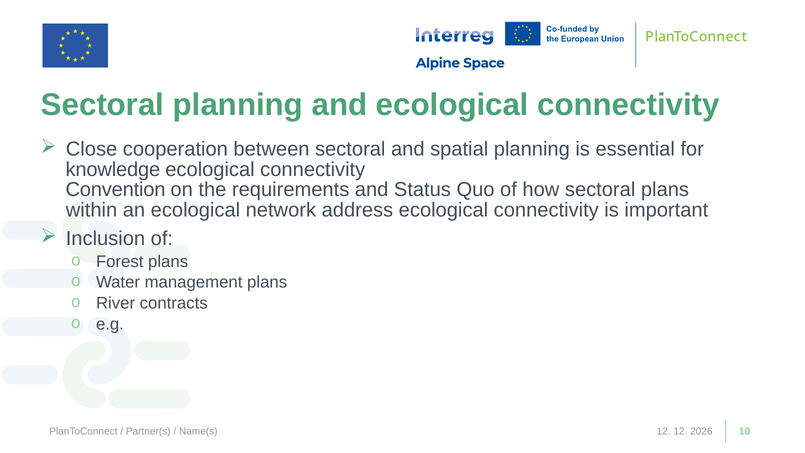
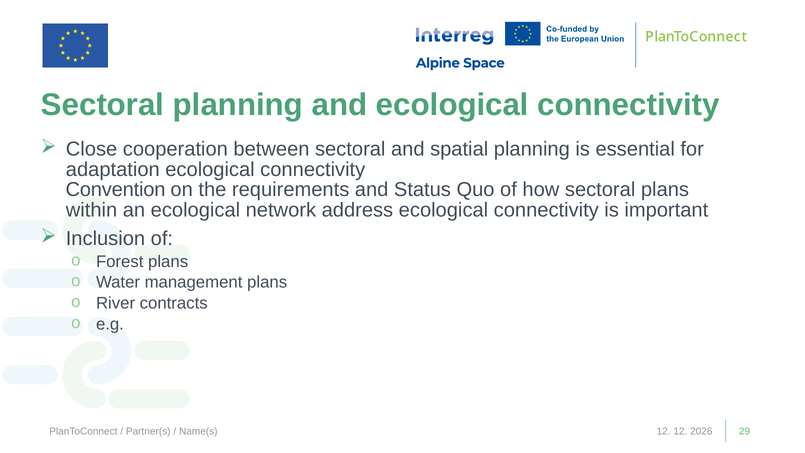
knowledge: knowledge -> adaptation (113, 169)
10: 10 -> 29 (745, 431)
